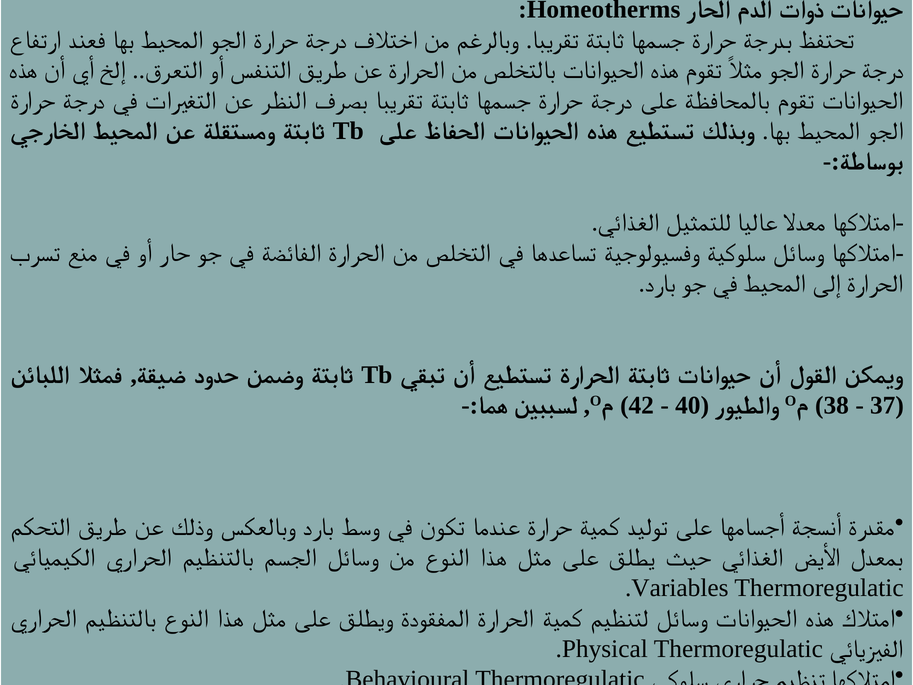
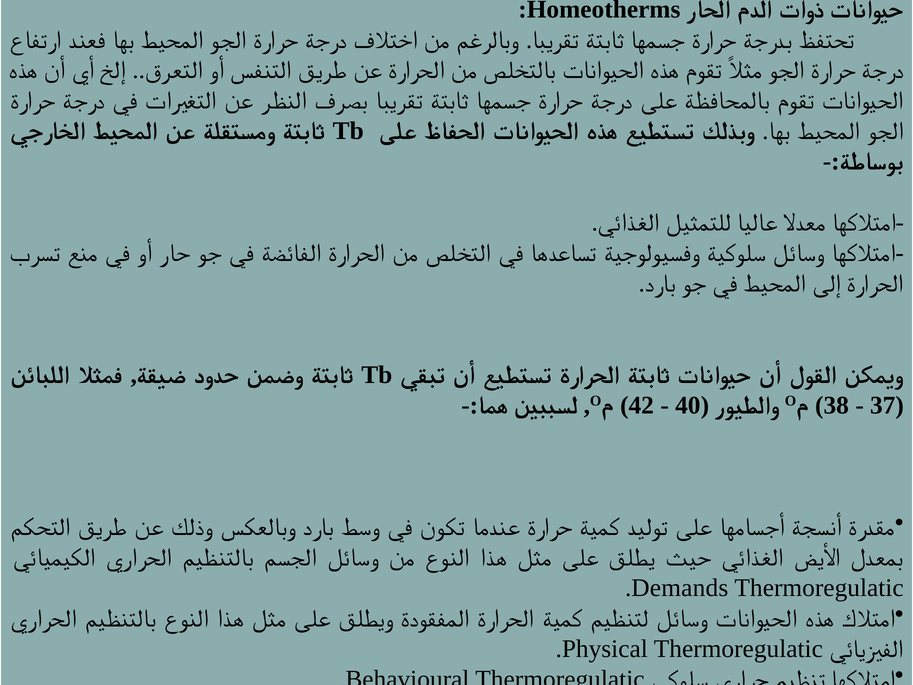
Variables: Variables -> Demands (680, 588)
